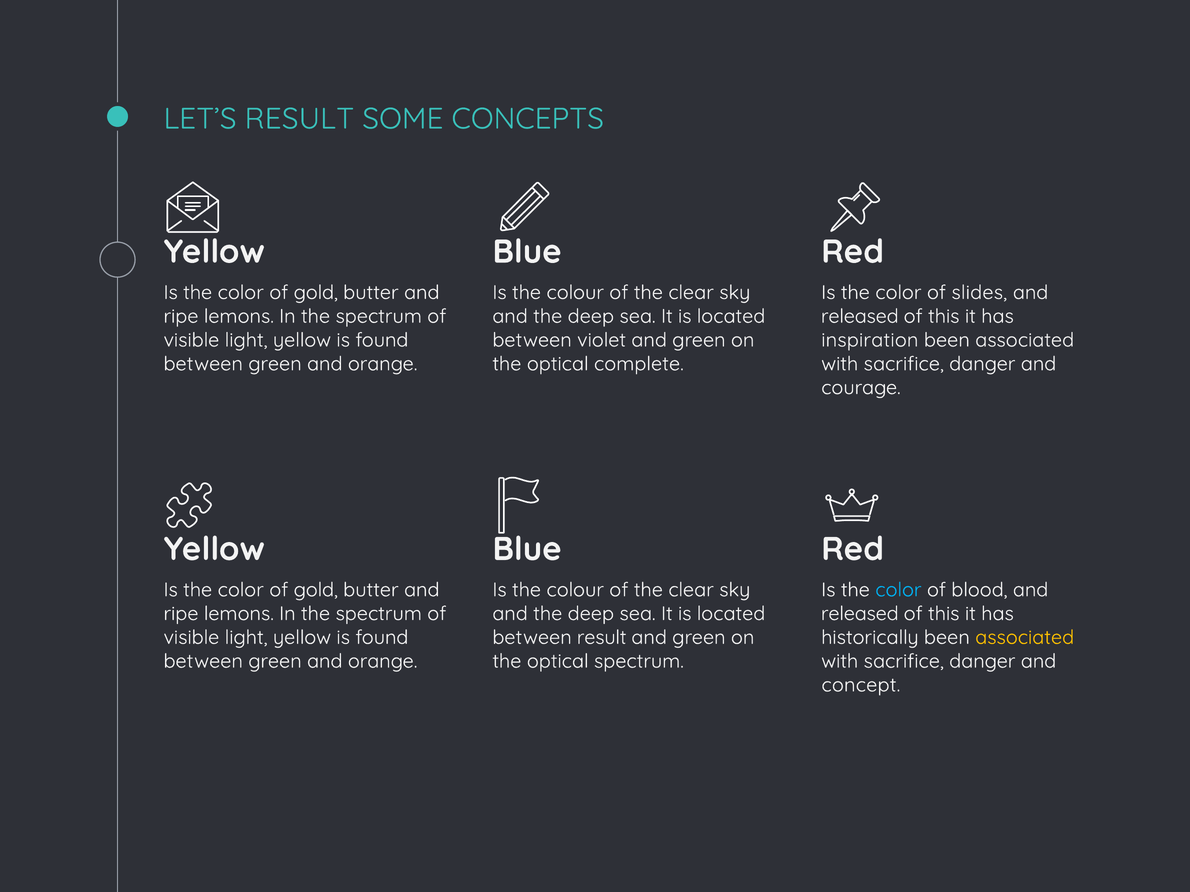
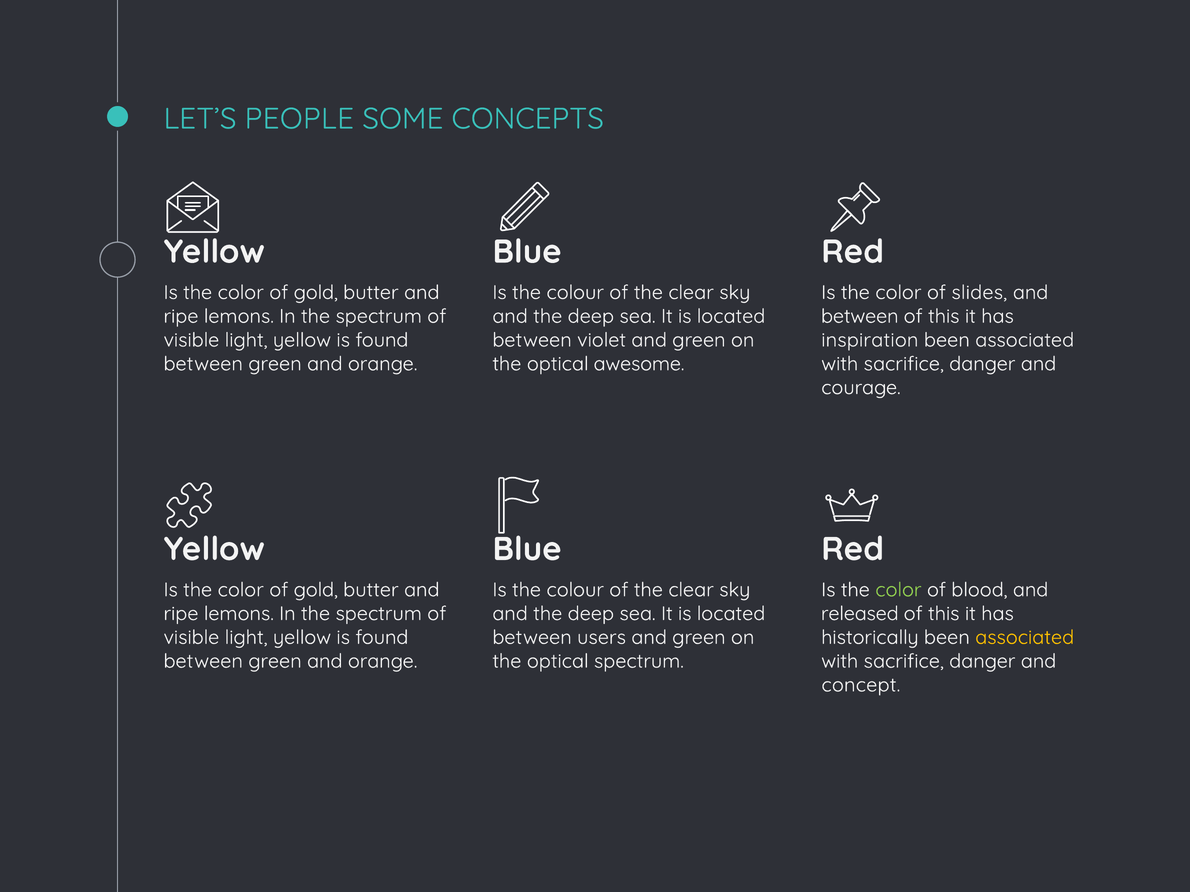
LET’S RESULT: RESULT -> PEOPLE (299, 119)
released: released -> between (860, 316)
complete: complete -> awesome (639, 364)
color colour: light blue -> light green (898, 590)
between result: result -> users (602, 638)
